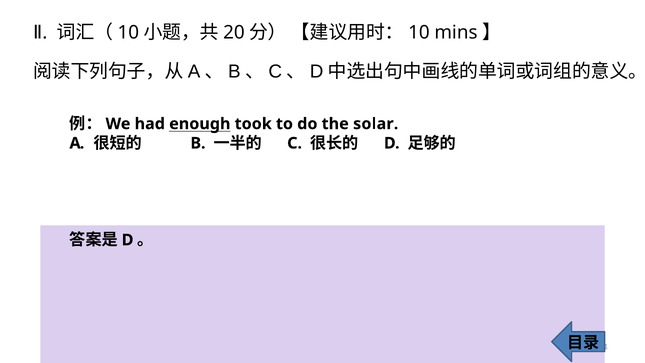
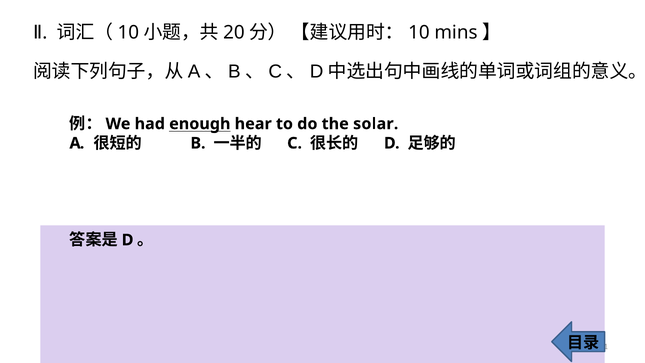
took: took -> hear (253, 124)
